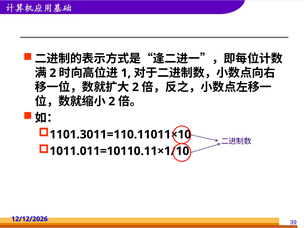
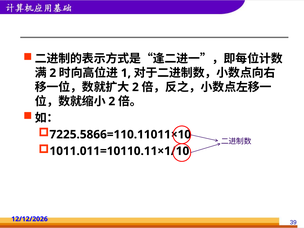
1101.3011=110.11011×10: 1101.3011=110.11011×10 -> 7225.5866=110.11011×10 (120, 135)
